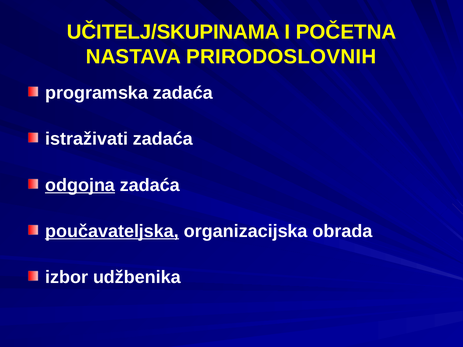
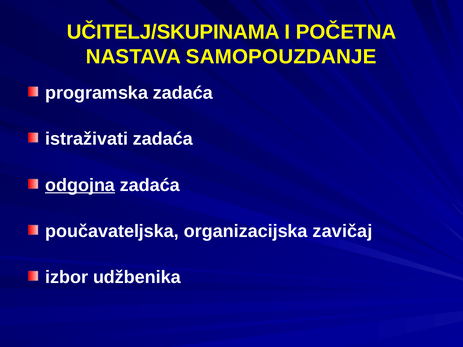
PRIRODOSLOVNIH: PRIRODOSLOVNIH -> SAMOPOUZDANJE (281, 57)
poučavateljska underline: present -> none (112, 231)
obrada: obrada -> zavičaj (343, 231)
